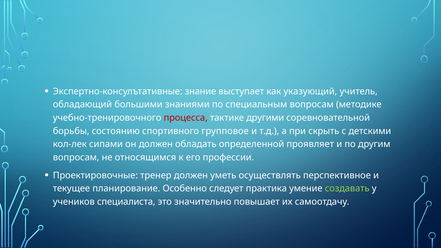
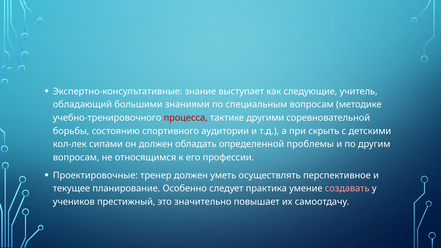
указующий: указующий -> следующие (310, 91)
групповое: групповое -> аудитории (225, 131)
проявляет: проявляет -> проблемы (310, 144)
создавать colour: light green -> pink (347, 189)
специалиста: специалиста -> престижный (126, 202)
